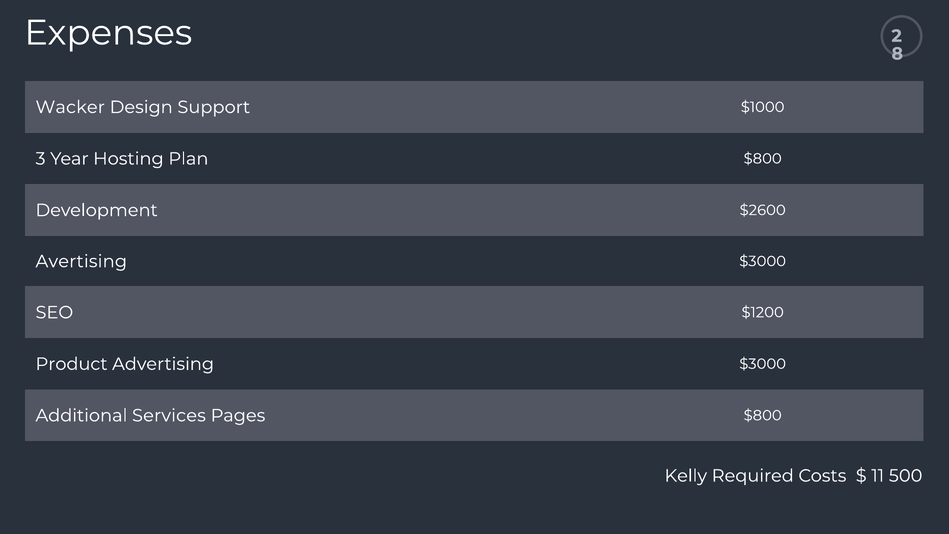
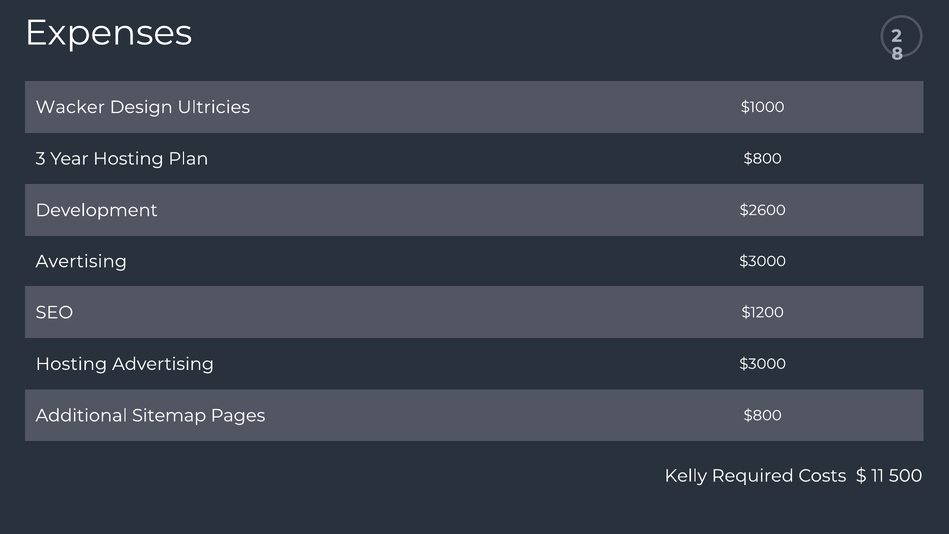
Support: Support -> Ultricies (214, 107)
Product: Product -> Hosting (71, 364)
Services: Services -> Sitemap (169, 415)
